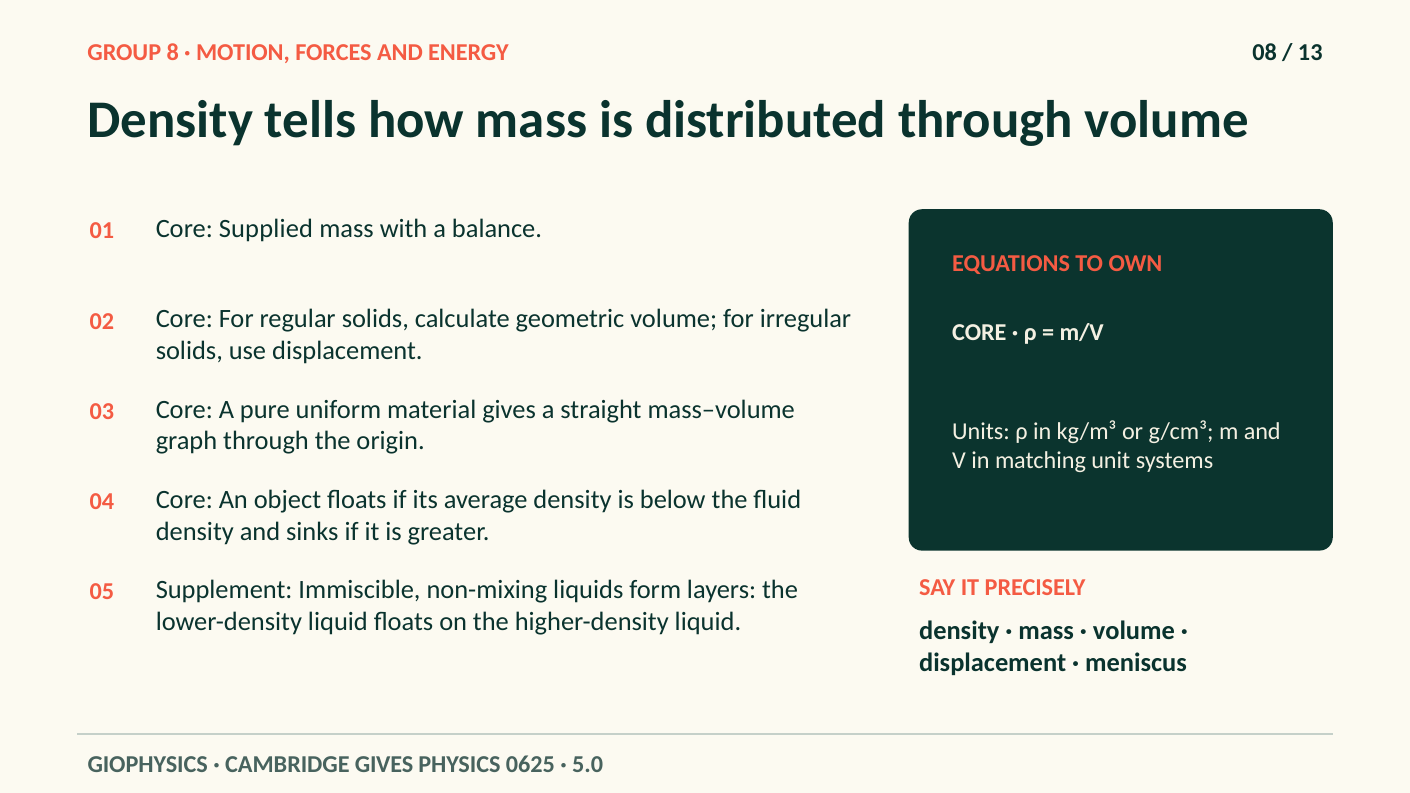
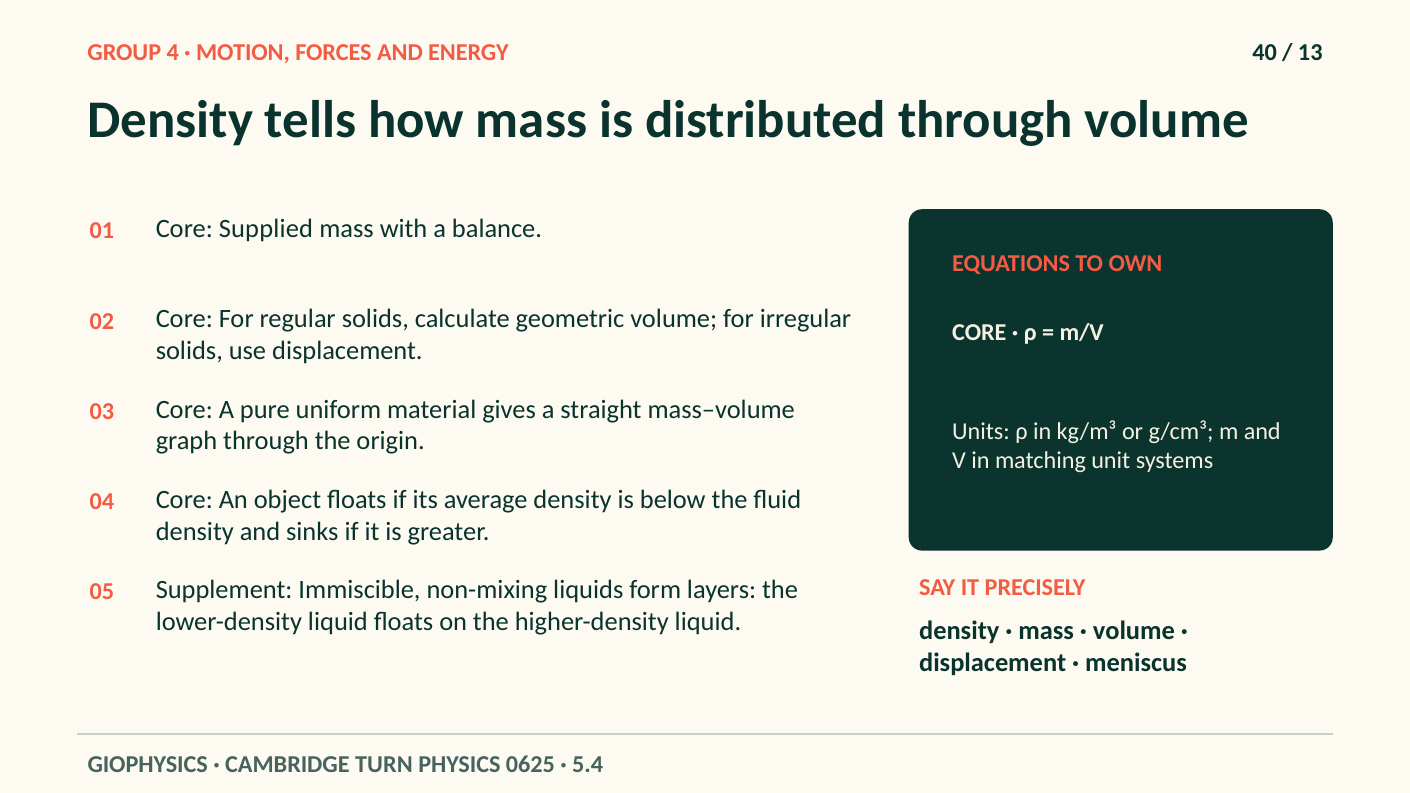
8: 8 -> 4 (173, 52)
08: 08 -> 40 (1265, 52)
CAMBRIDGE GIVES: GIVES -> TURN (384, 765)
5.0: 5.0 -> 5.4 (588, 765)
